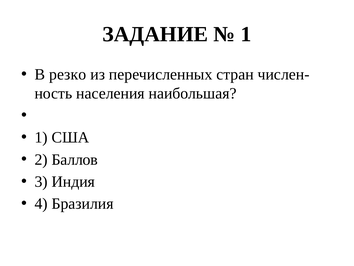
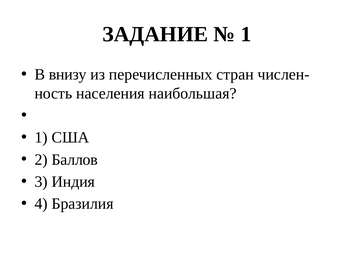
резко: резко -> внизу (68, 74)
